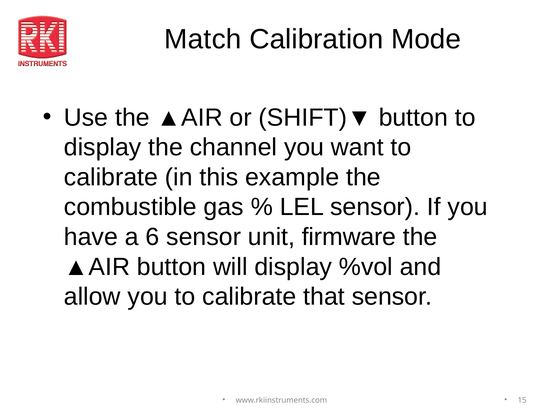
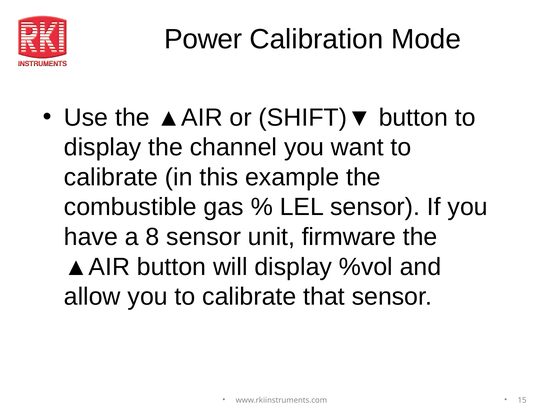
Match: Match -> Power (203, 39)
6: 6 -> 8 (152, 237)
